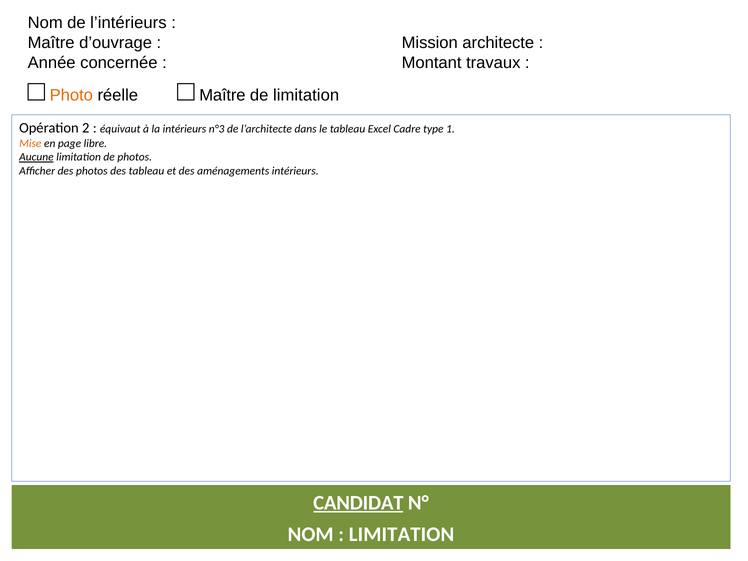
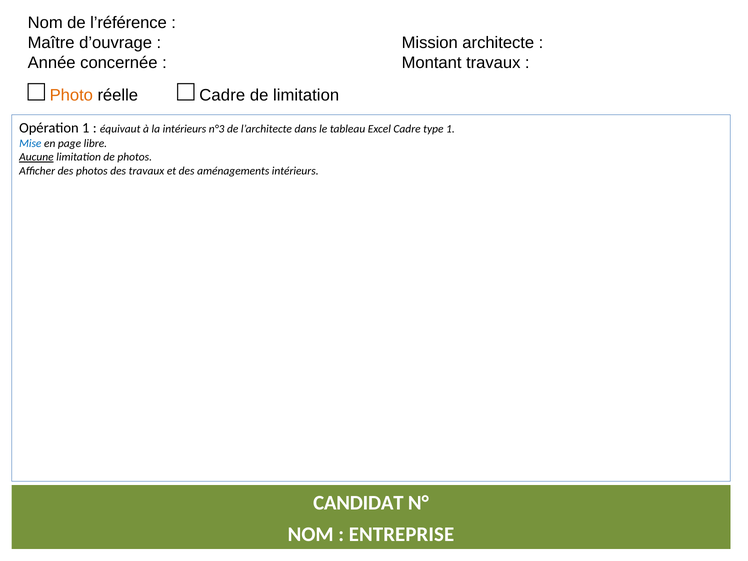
l’intérieurs: l’intérieurs -> l’référence (129, 23)
Maître: Maître -> Cadre (222, 95)
Opération 2: 2 -> 1 (86, 128)
Mise colour: orange -> blue (30, 143)
des tableau: tableau -> travaux (146, 171)
CANDIDAT underline: present -> none (358, 503)
LIMITATION: LIMITATION -> ENTREPRISE (401, 534)
